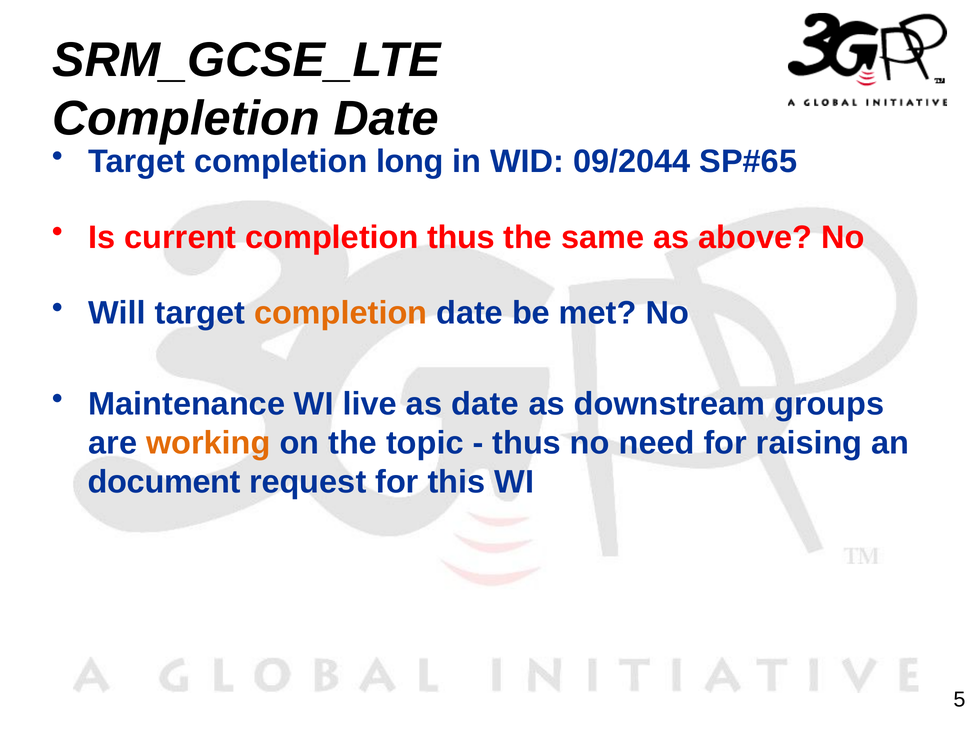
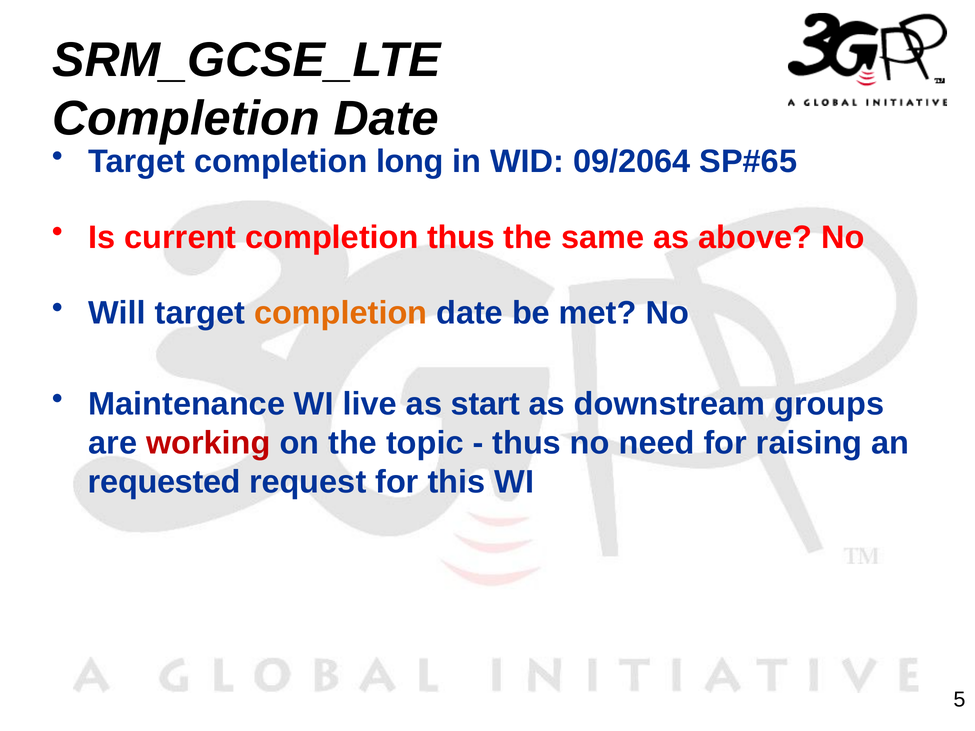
09/2044: 09/2044 -> 09/2064 (632, 162)
as date: date -> start (486, 404)
working colour: orange -> red (208, 443)
document: document -> requested (164, 482)
